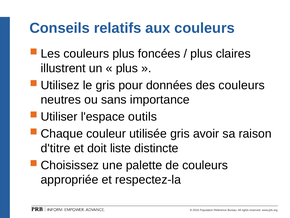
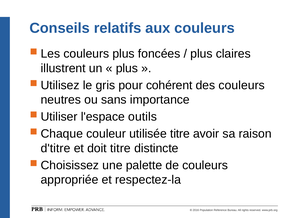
données: données -> cohérent (169, 85)
utilisée gris: gris -> titre (180, 133)
doit liste: liste -> titre (120, 148)
